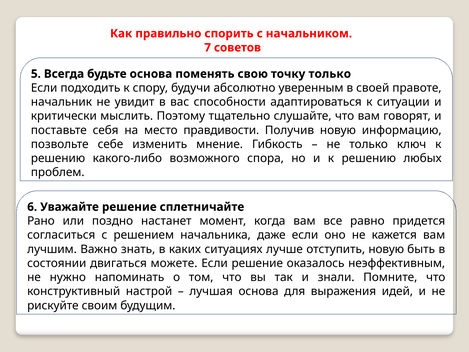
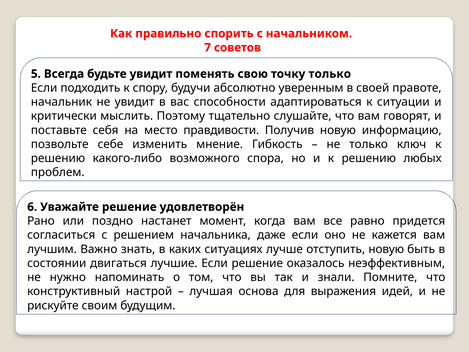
будьте основа: основа -> увидит (151, 74)
сплетничайте: сплетничайте -> удовлетворён (202, 207)
можете: можете -> лучшие (174, 263)
